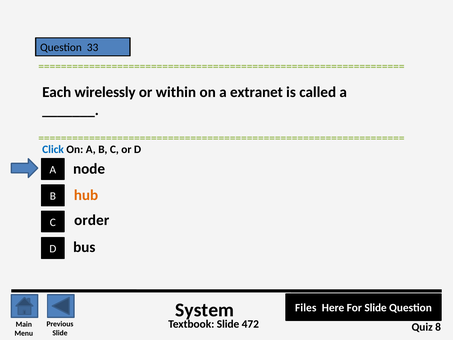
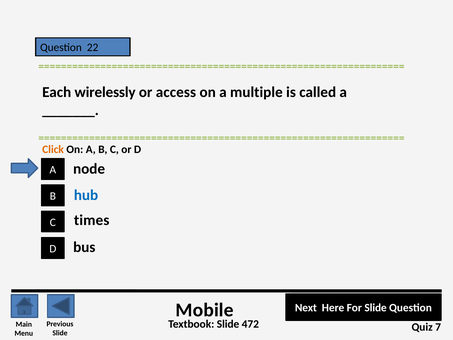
33: 33 -> 22 (93, 48)
within: within -> access (176, 92)
extranet: extranet -> multiple (256, 92)
Click colour: blue -> orange (53, 149)
hub colour: orange -> blue (86, 195)
order: order -> times (92, 220)
System: System -> Mobile (205, 310)
Files: Files -> Next (306, 308)
8: 8 -> 7 (438, 327)
